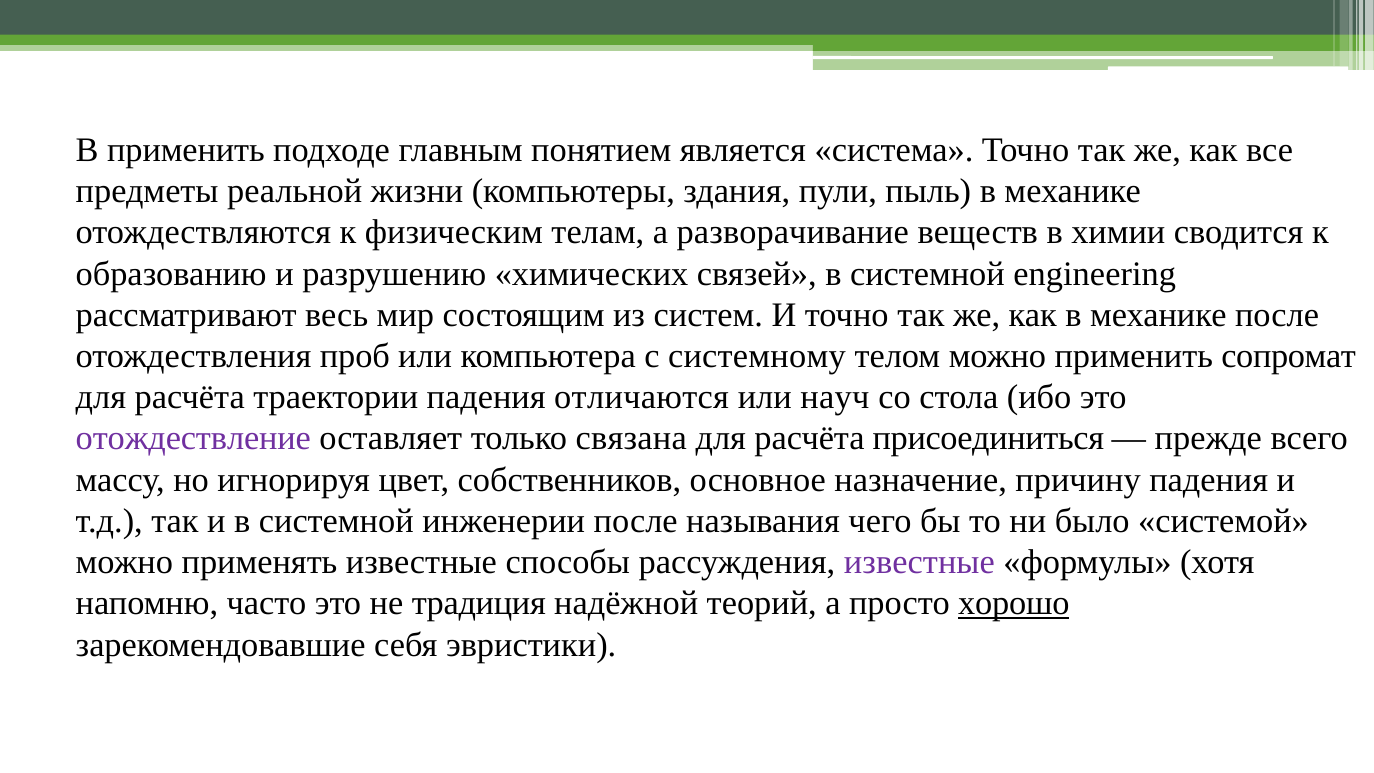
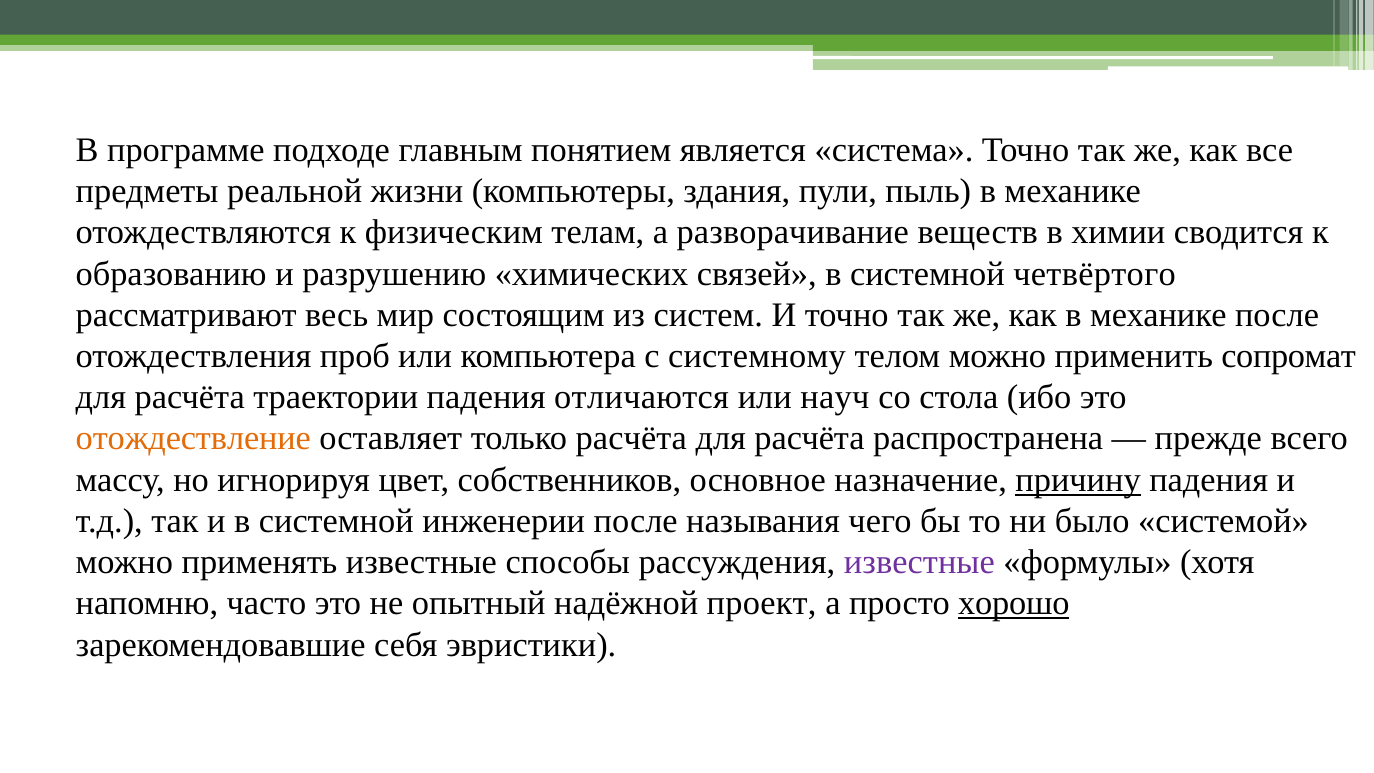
В применить: применить -> программе (186, 150)
engineering: engineering -> четвёртого (1095, 274)
отождествление colour: purple -> orange (193, 439)
только связана: связана -> расчёта (631, 439)
присоединиться: присоединиться -> распространена (988, 439)
причину underline: none -> present (1078, 480)
традиция: традиция -> опытный (479, 603)
теорий: теорий -> проект (762, 603)
